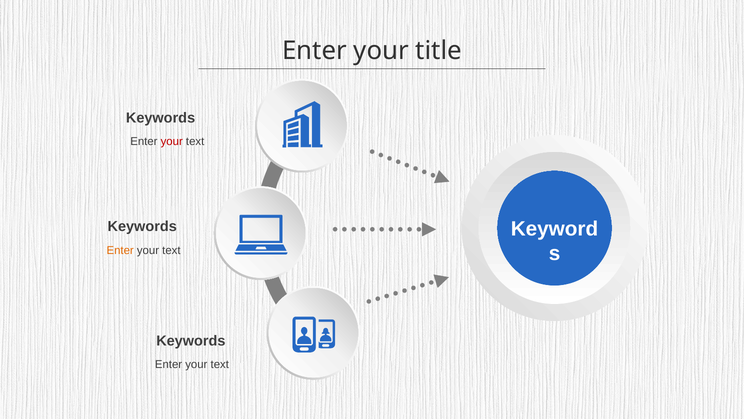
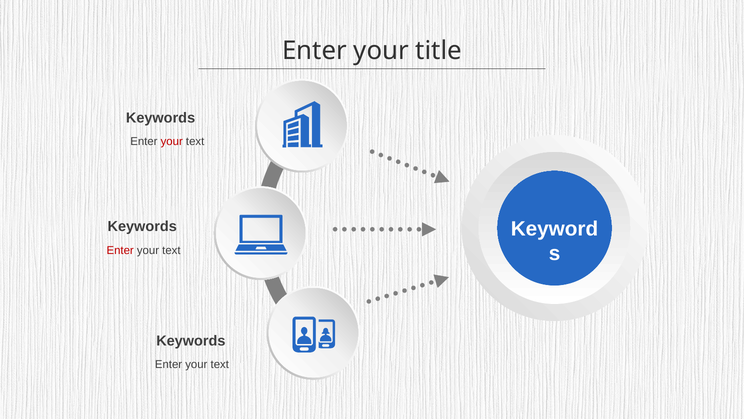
Enter colour: orange -> red (120, 250)
